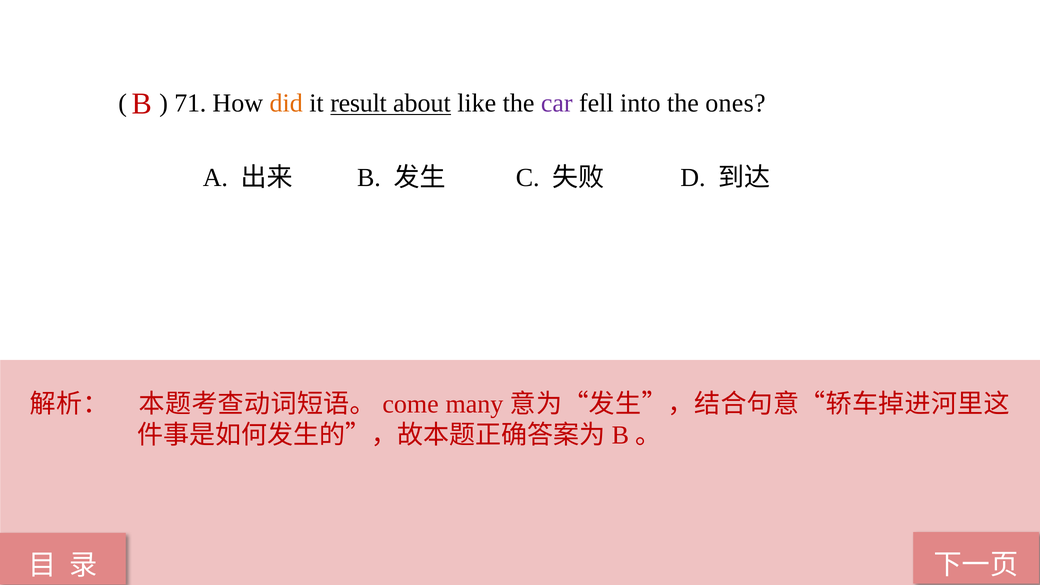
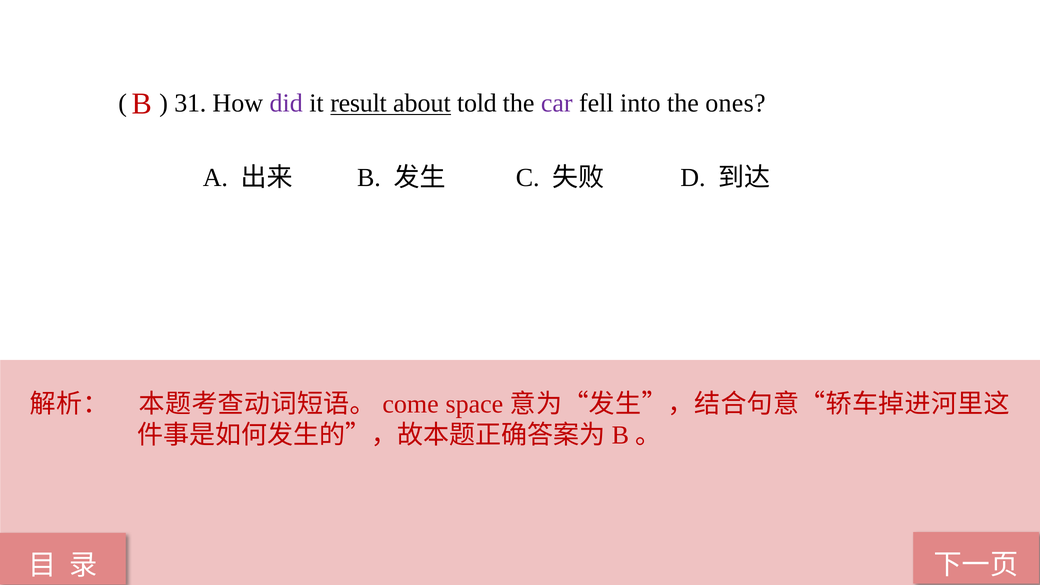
71: 71 -> 31 (190, 103)
did colour: orange -> purple (286, 103)
like: like -> told (477, 103)
many: many -> space (474, 404)
